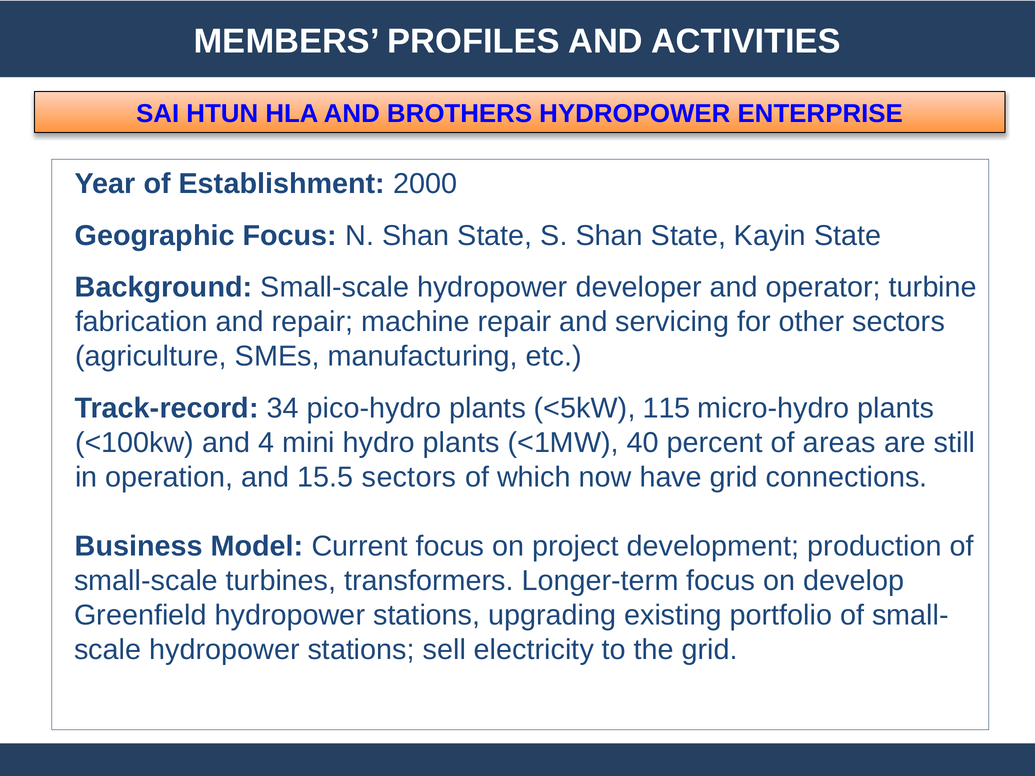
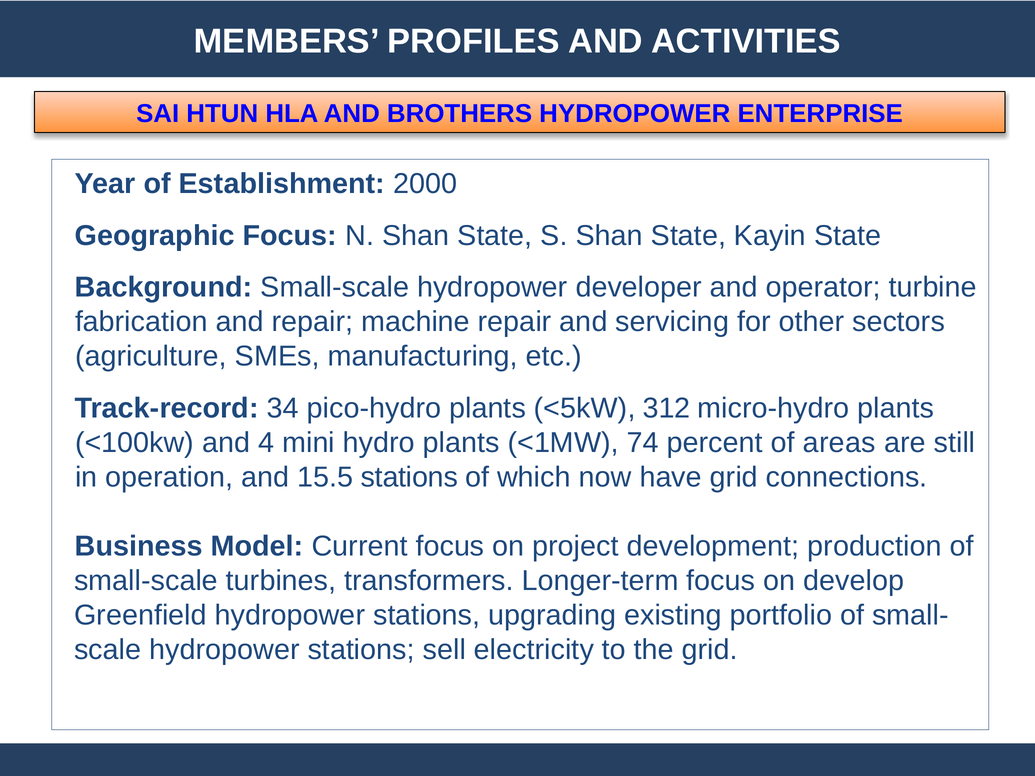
115: 115 -> 312 (667, 408)
40: 40 -> 74 (643, 443)
15.5 sectors: sectors -> stations (409, 477)
